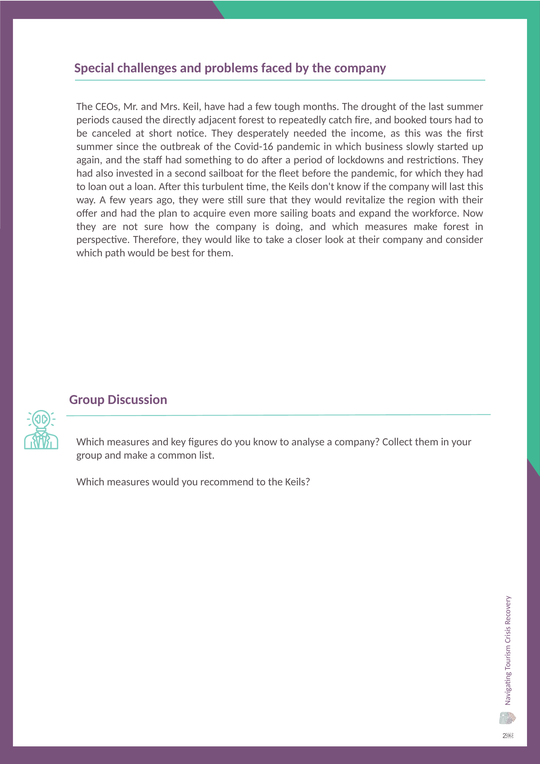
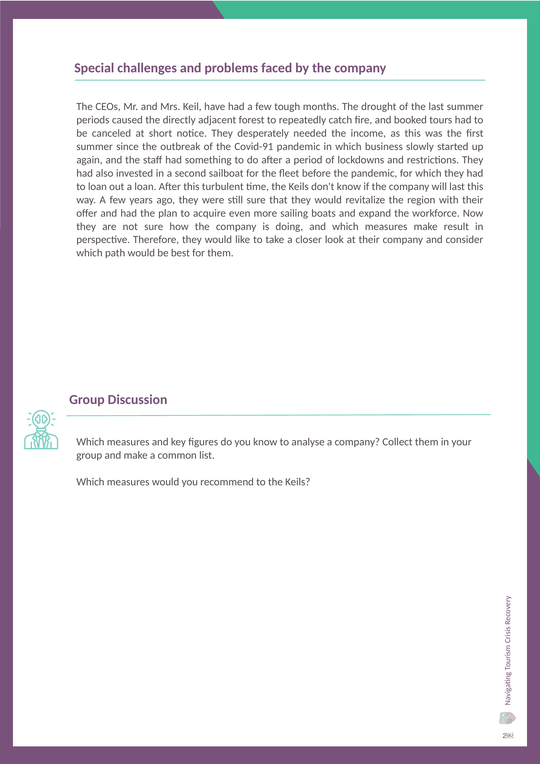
Covid-16: Covid-16 -> Covid-91 (254, 146)
make forest: forest -> result (456, 226)
